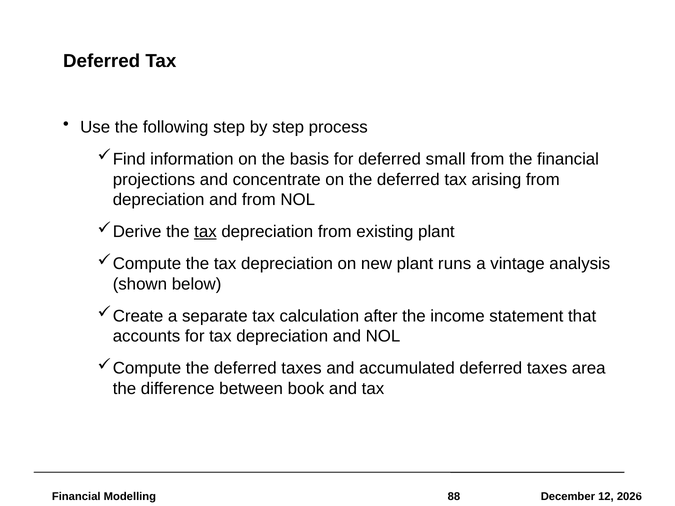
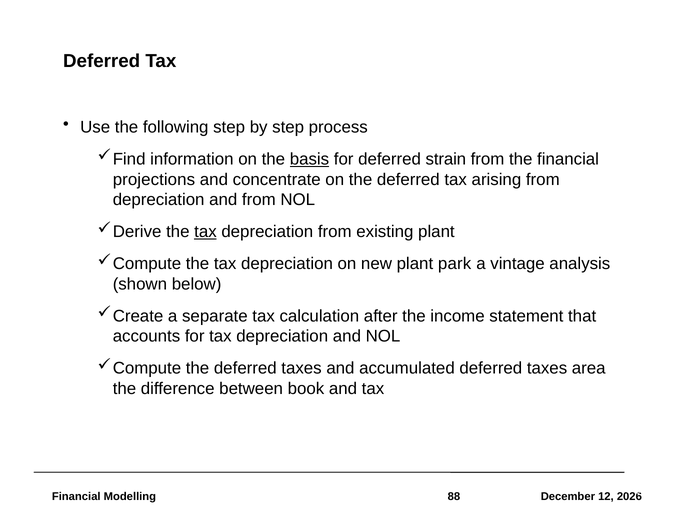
basis underline: none -> present (309, 159)
small: small -> strain (446, 159)
runs: runs -> park (455, 264)
